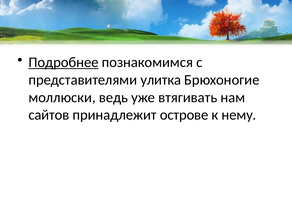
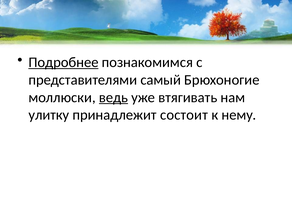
улитка: улитка -> самый (161, 80)
ведь underline: none -> present (113, 97)
сайтов: сайтов -> улитку (49, 115)
острове: острове -> состоит (184, 115)
